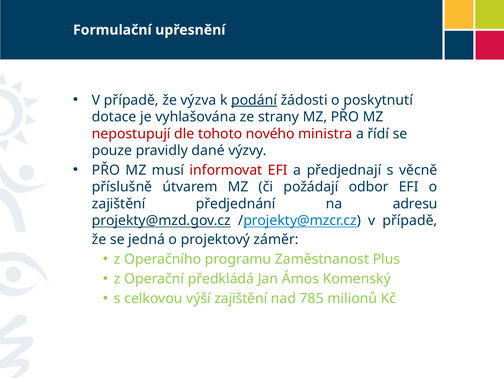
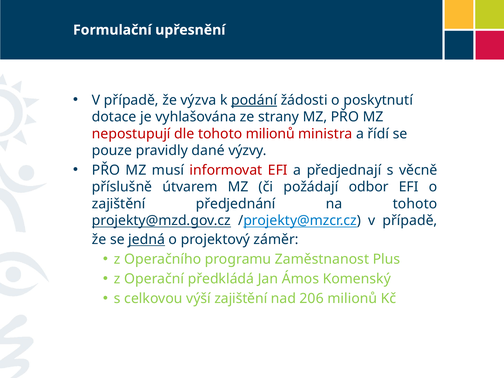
tohoto nového: nového -> milionů (270, 134)
na adresu: adresu -> tohoto (415, 204)
jedná underline: none -> present (147, 240)
785: 785 -> 206 (312, 299)
